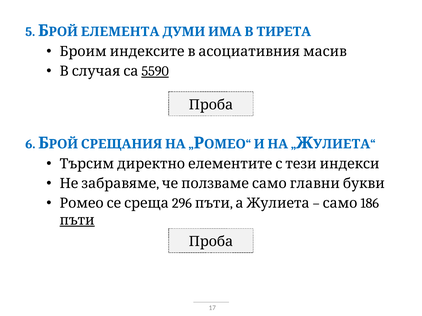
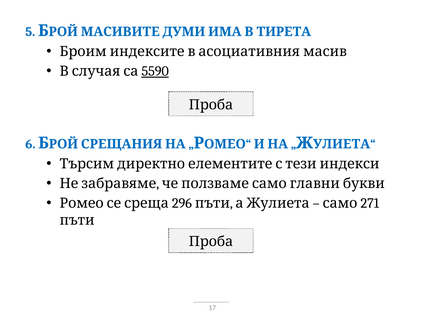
ЕЛЕМЕНТА: ЕЛЕМЕНТА -> МАСИВИТЕ (120, 32)
186: 186 -> 271 (370, 204)
пъти underline: present -> none (77, 220)
